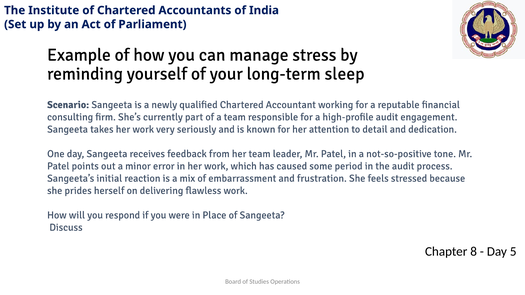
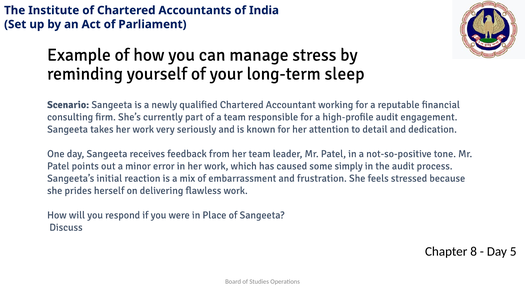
period: period -> simply (349, 166)
